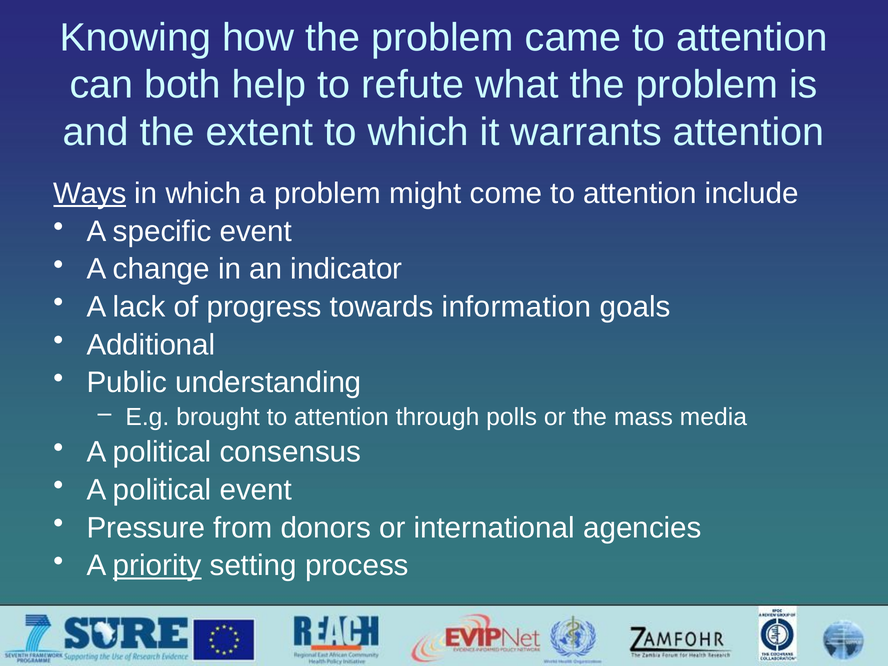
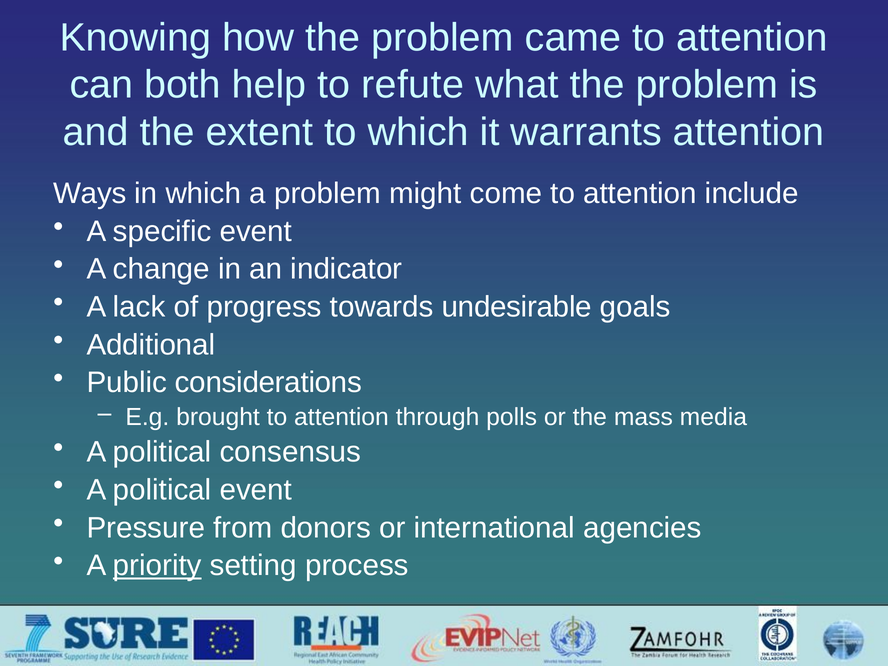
Ways underline: present -> none (90, 193)
information: information -> undesirable (517, 307)
understanding: understanding -> considerations (268, 383)
